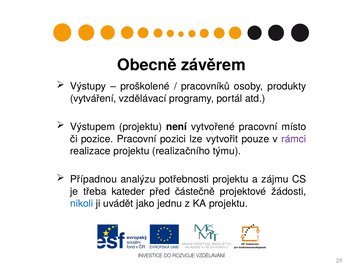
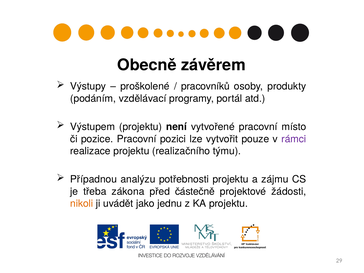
vytváření: vytváření -> podáním (93, 98)
kateder: kateder -> zákona (128, 192)
nikoli colour: blue -> orange (82, 204)
